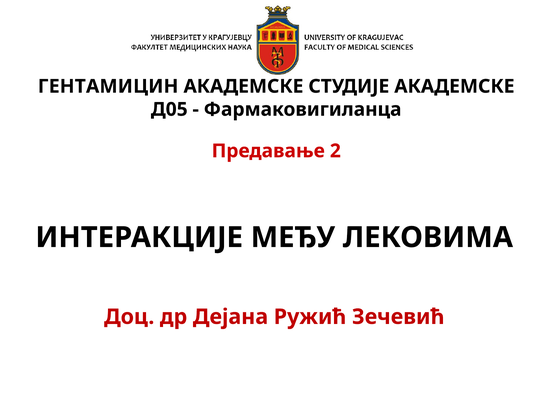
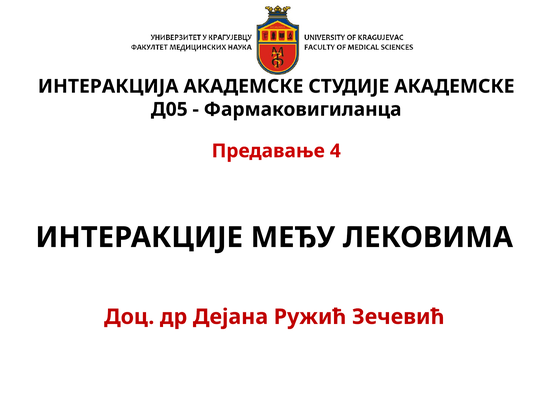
ГЕНТАМИЦИН: ГЕНТАМИЦИН -> ИНТЕРАКЦИЈА (108, 86)
2: 2 -> 4 (335, 151)
